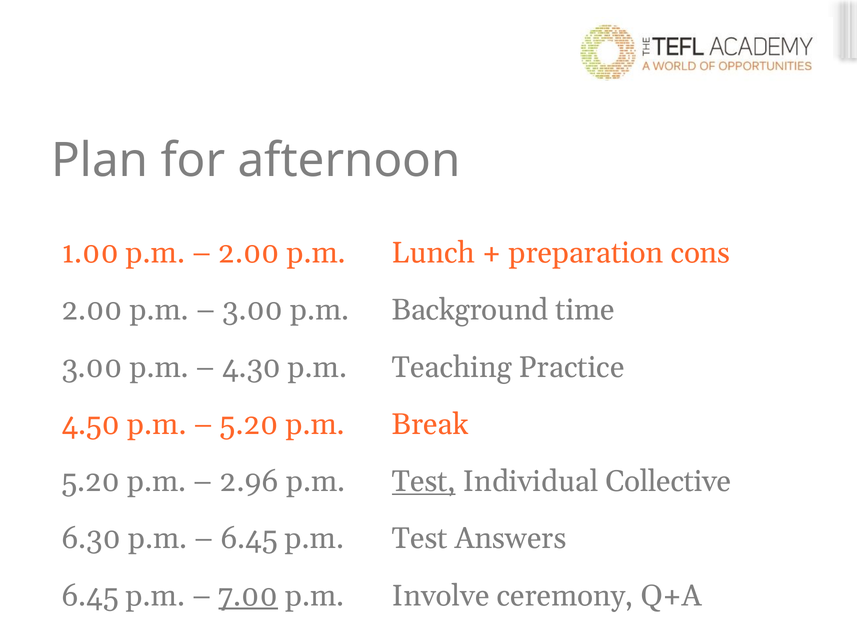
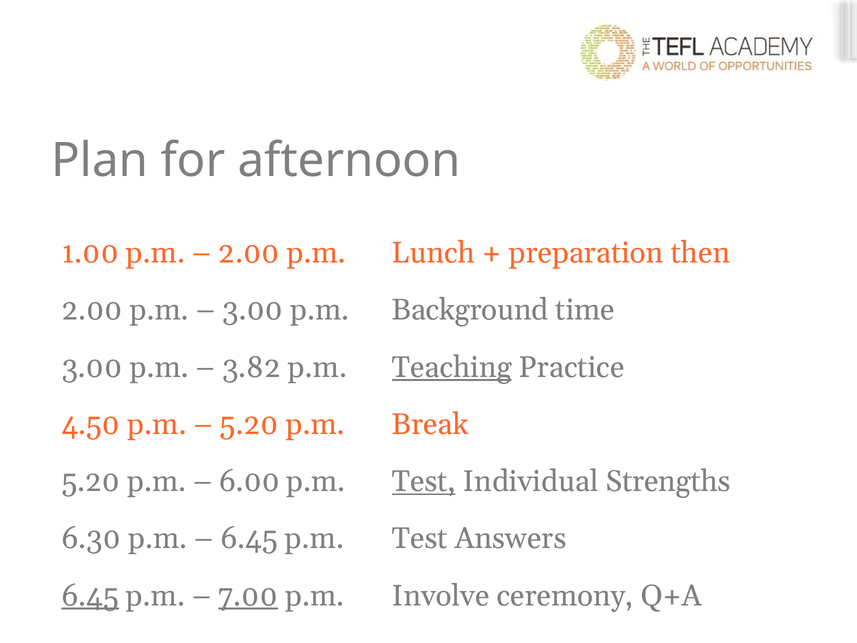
cons: cons -> then (700, 253)
4.30: 4.30 -> 3.82 (251, 367)
Teaching underline: none -> present (452, 367)
2.96: 2.96 -> 6.00 (250, 481)
Collective: Collective -> Strengths (668, 481)
6.45 underline: none -> present (90, 596)
